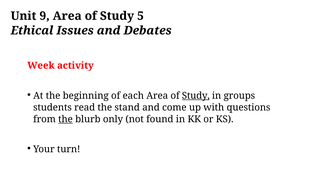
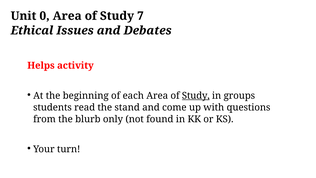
9: 9 -> 0 (45, 16)
5: 5 -> 7 (140, 16)
Week: Week -> Helps (41, 65)
the underline: present -> none (66, 119)
